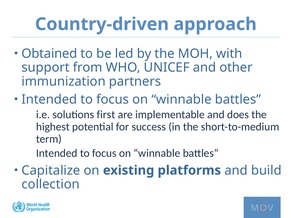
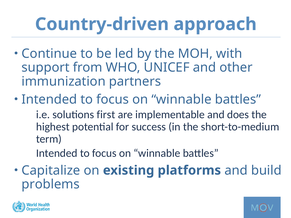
Obtained: Obtained -> Continue (49, 54)
collection: collection -> problems (51, 185)
